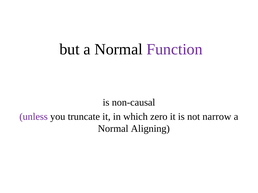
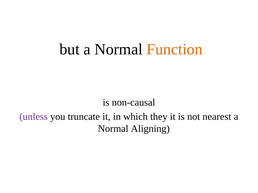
Function colour: purple -> orange (175, 49)
zero: zero -> they (159, 117)
narrow: narrow -> nearest (217, 117)
